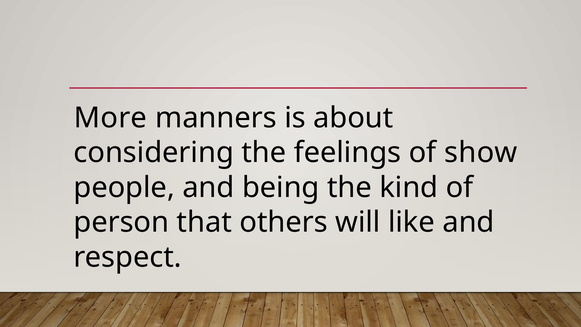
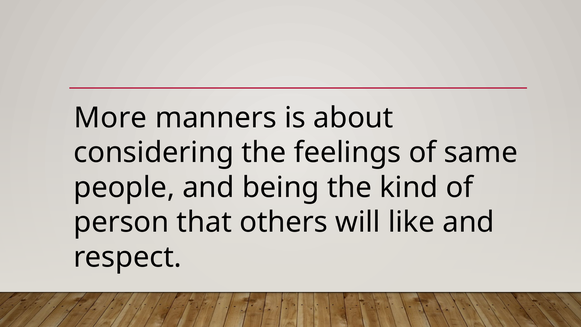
show: show -> same (481, 153)
